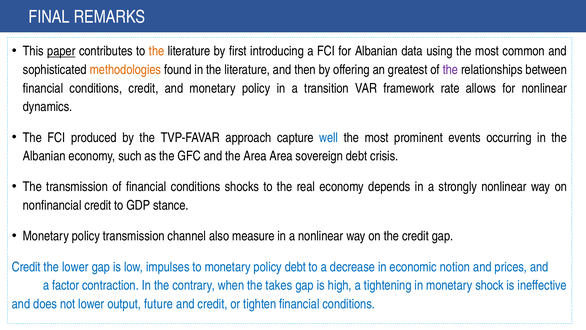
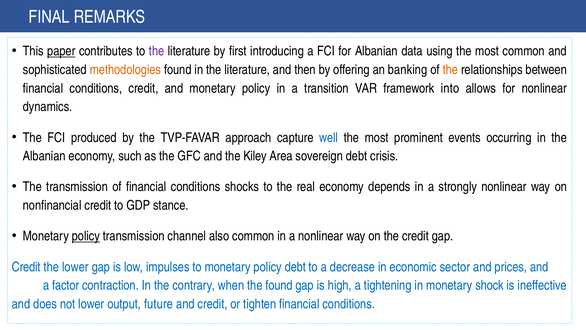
the colour: orange -> purple (157, 51)
greatest: greatest -> banking (408, 70)
the colour: purple -> orange (450, 70)
rate: rate -> into (450, 88)
the Area: Area -> Kiley (255, 156)
policy underline: none -> present (86, 236)
also measure: measure -> common (253, 236)
notion: notion -> sector (455, 267)
the takes: takes -> found (279, 285)
